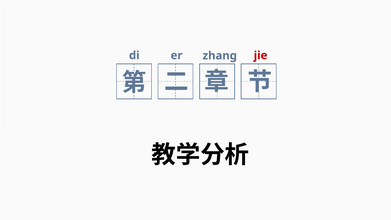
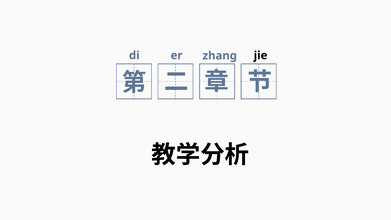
jie colour: red -> black (261, 55)
